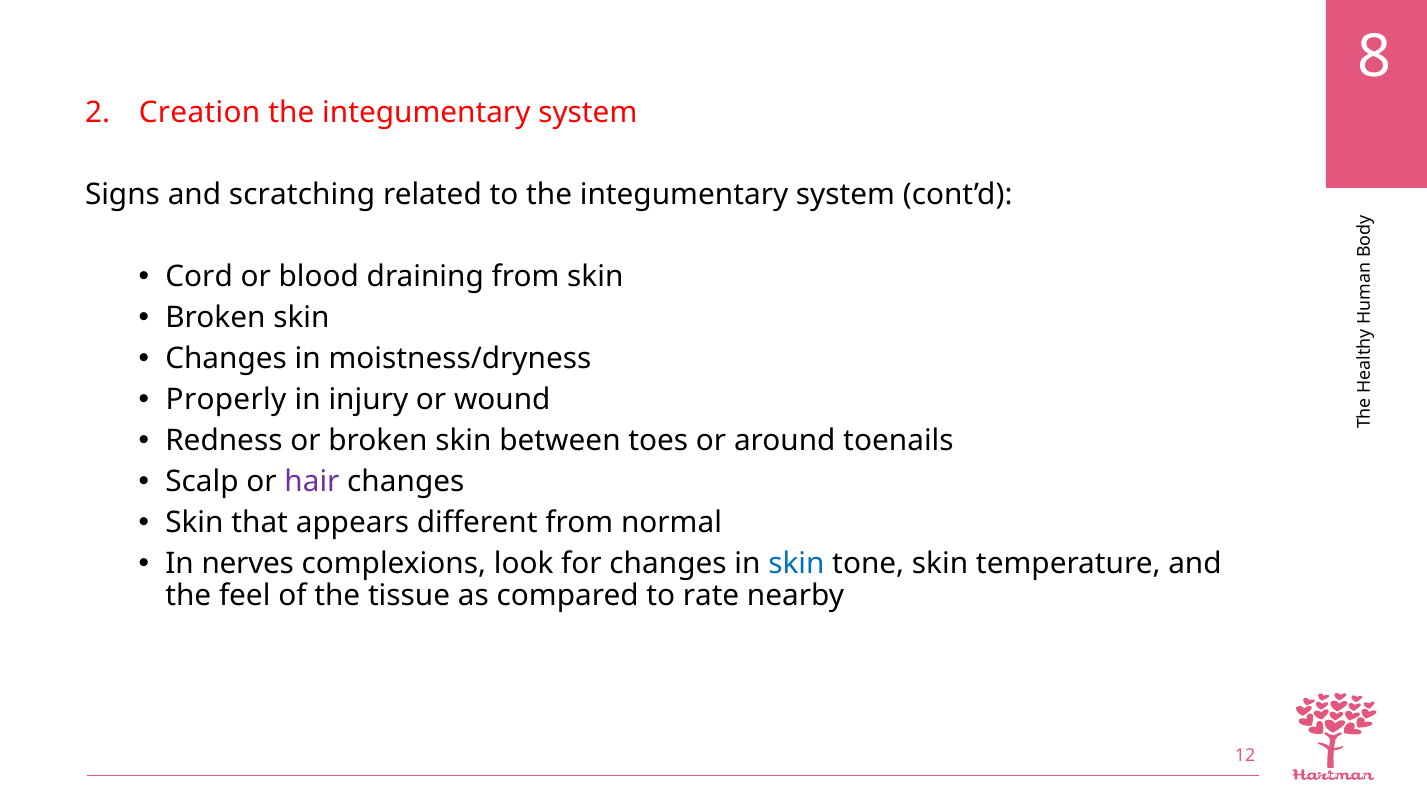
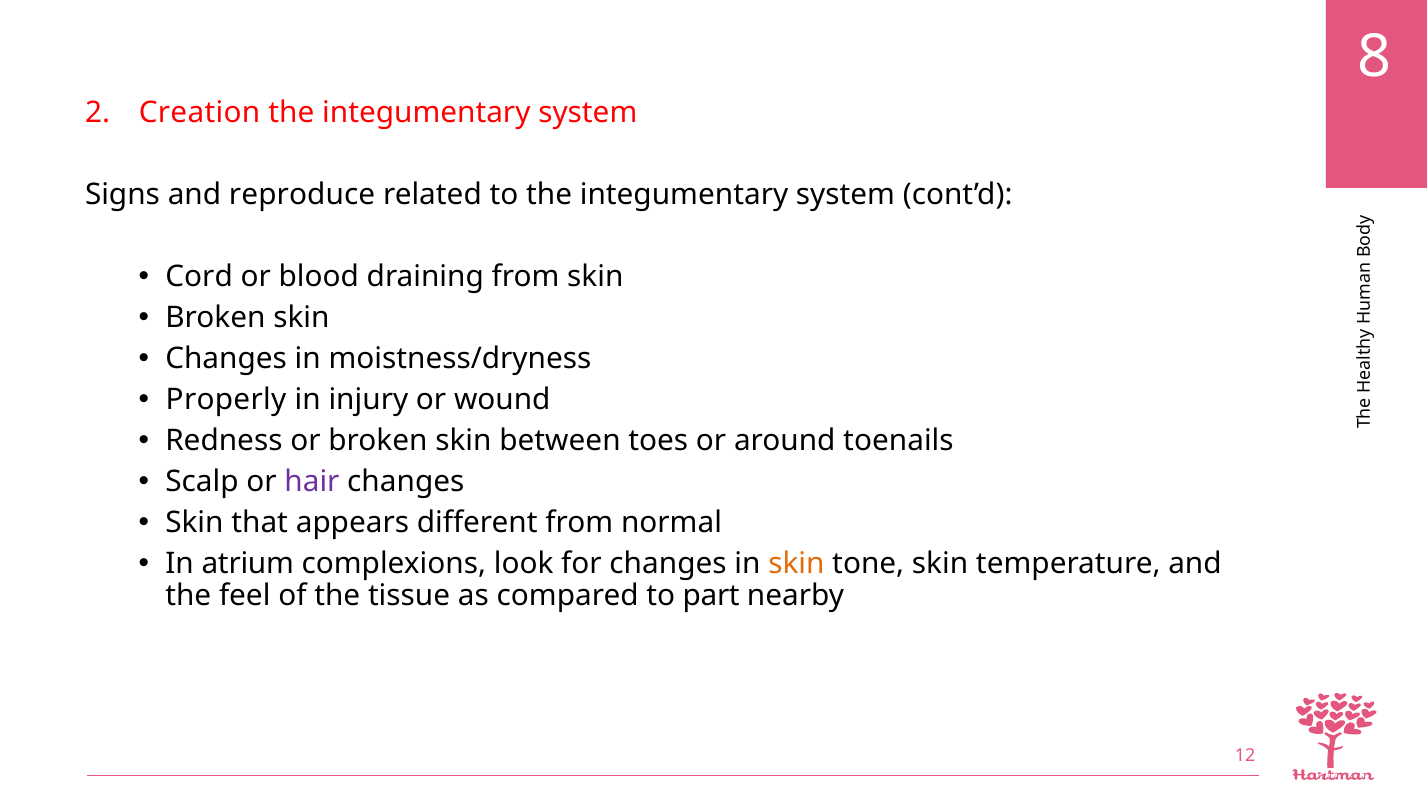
scratching: scratching -> reproduce (302, 195)
nerves: nerves -> atrium (248, 564)
skin colour: blue -> orange (796, 564)
rate: rate -> part (711, 596)
